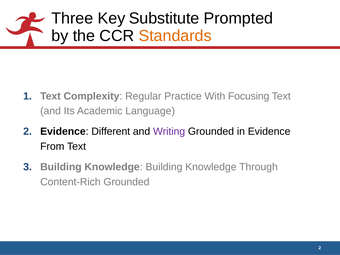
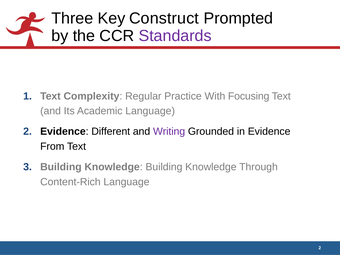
Substitute: Substitute -> Construct (164, 18)
Standards colour: orange -> purple (175, 36)
Content-Rich Grounded: Grounded -> Language (126, 182)
